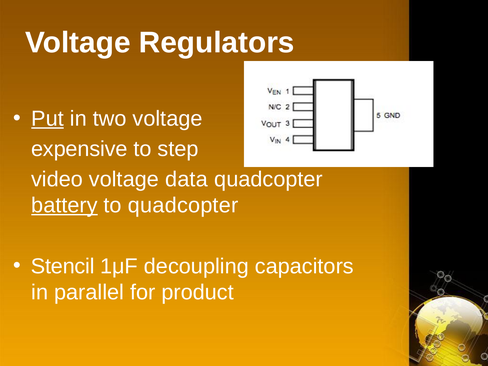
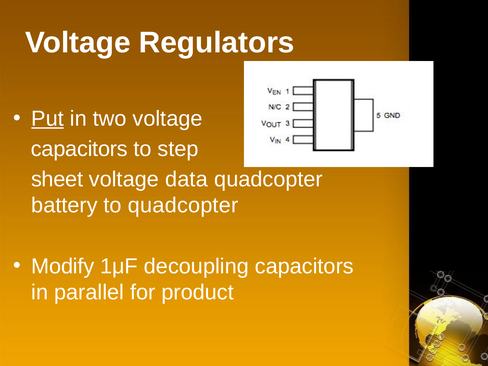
expensive: expensive -> capacitors (79, 149)
video: video -> sheet (57, 179)
battery underline: present -> none (64, 205)
Stencil: Stencil -> Modify (63, 266)
